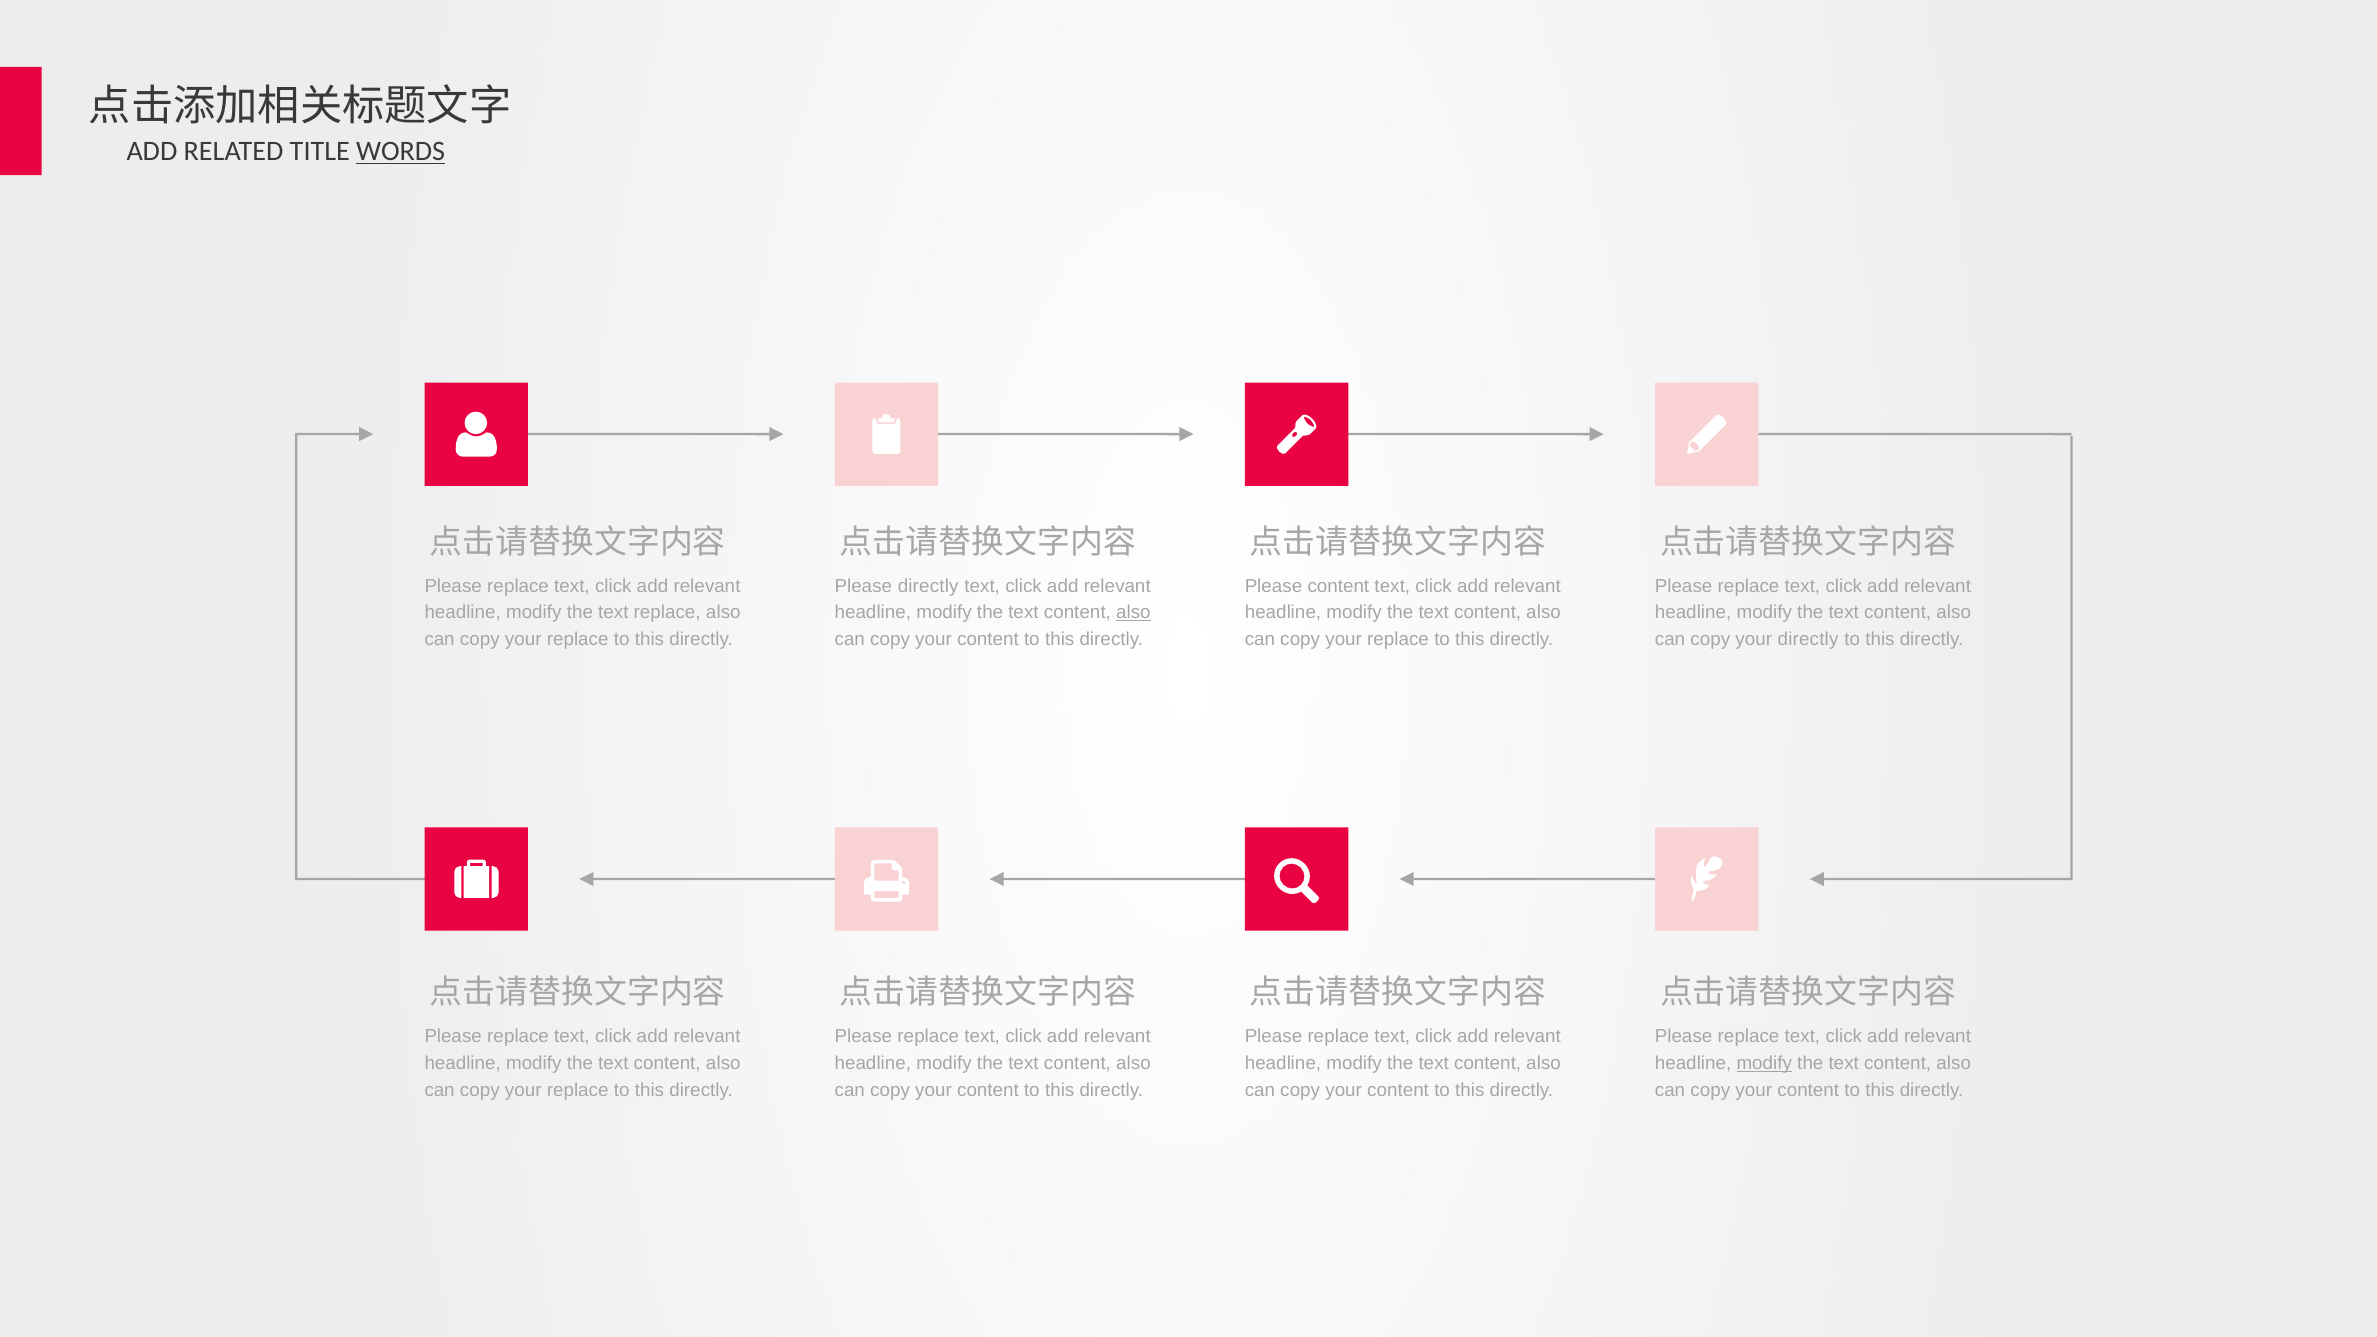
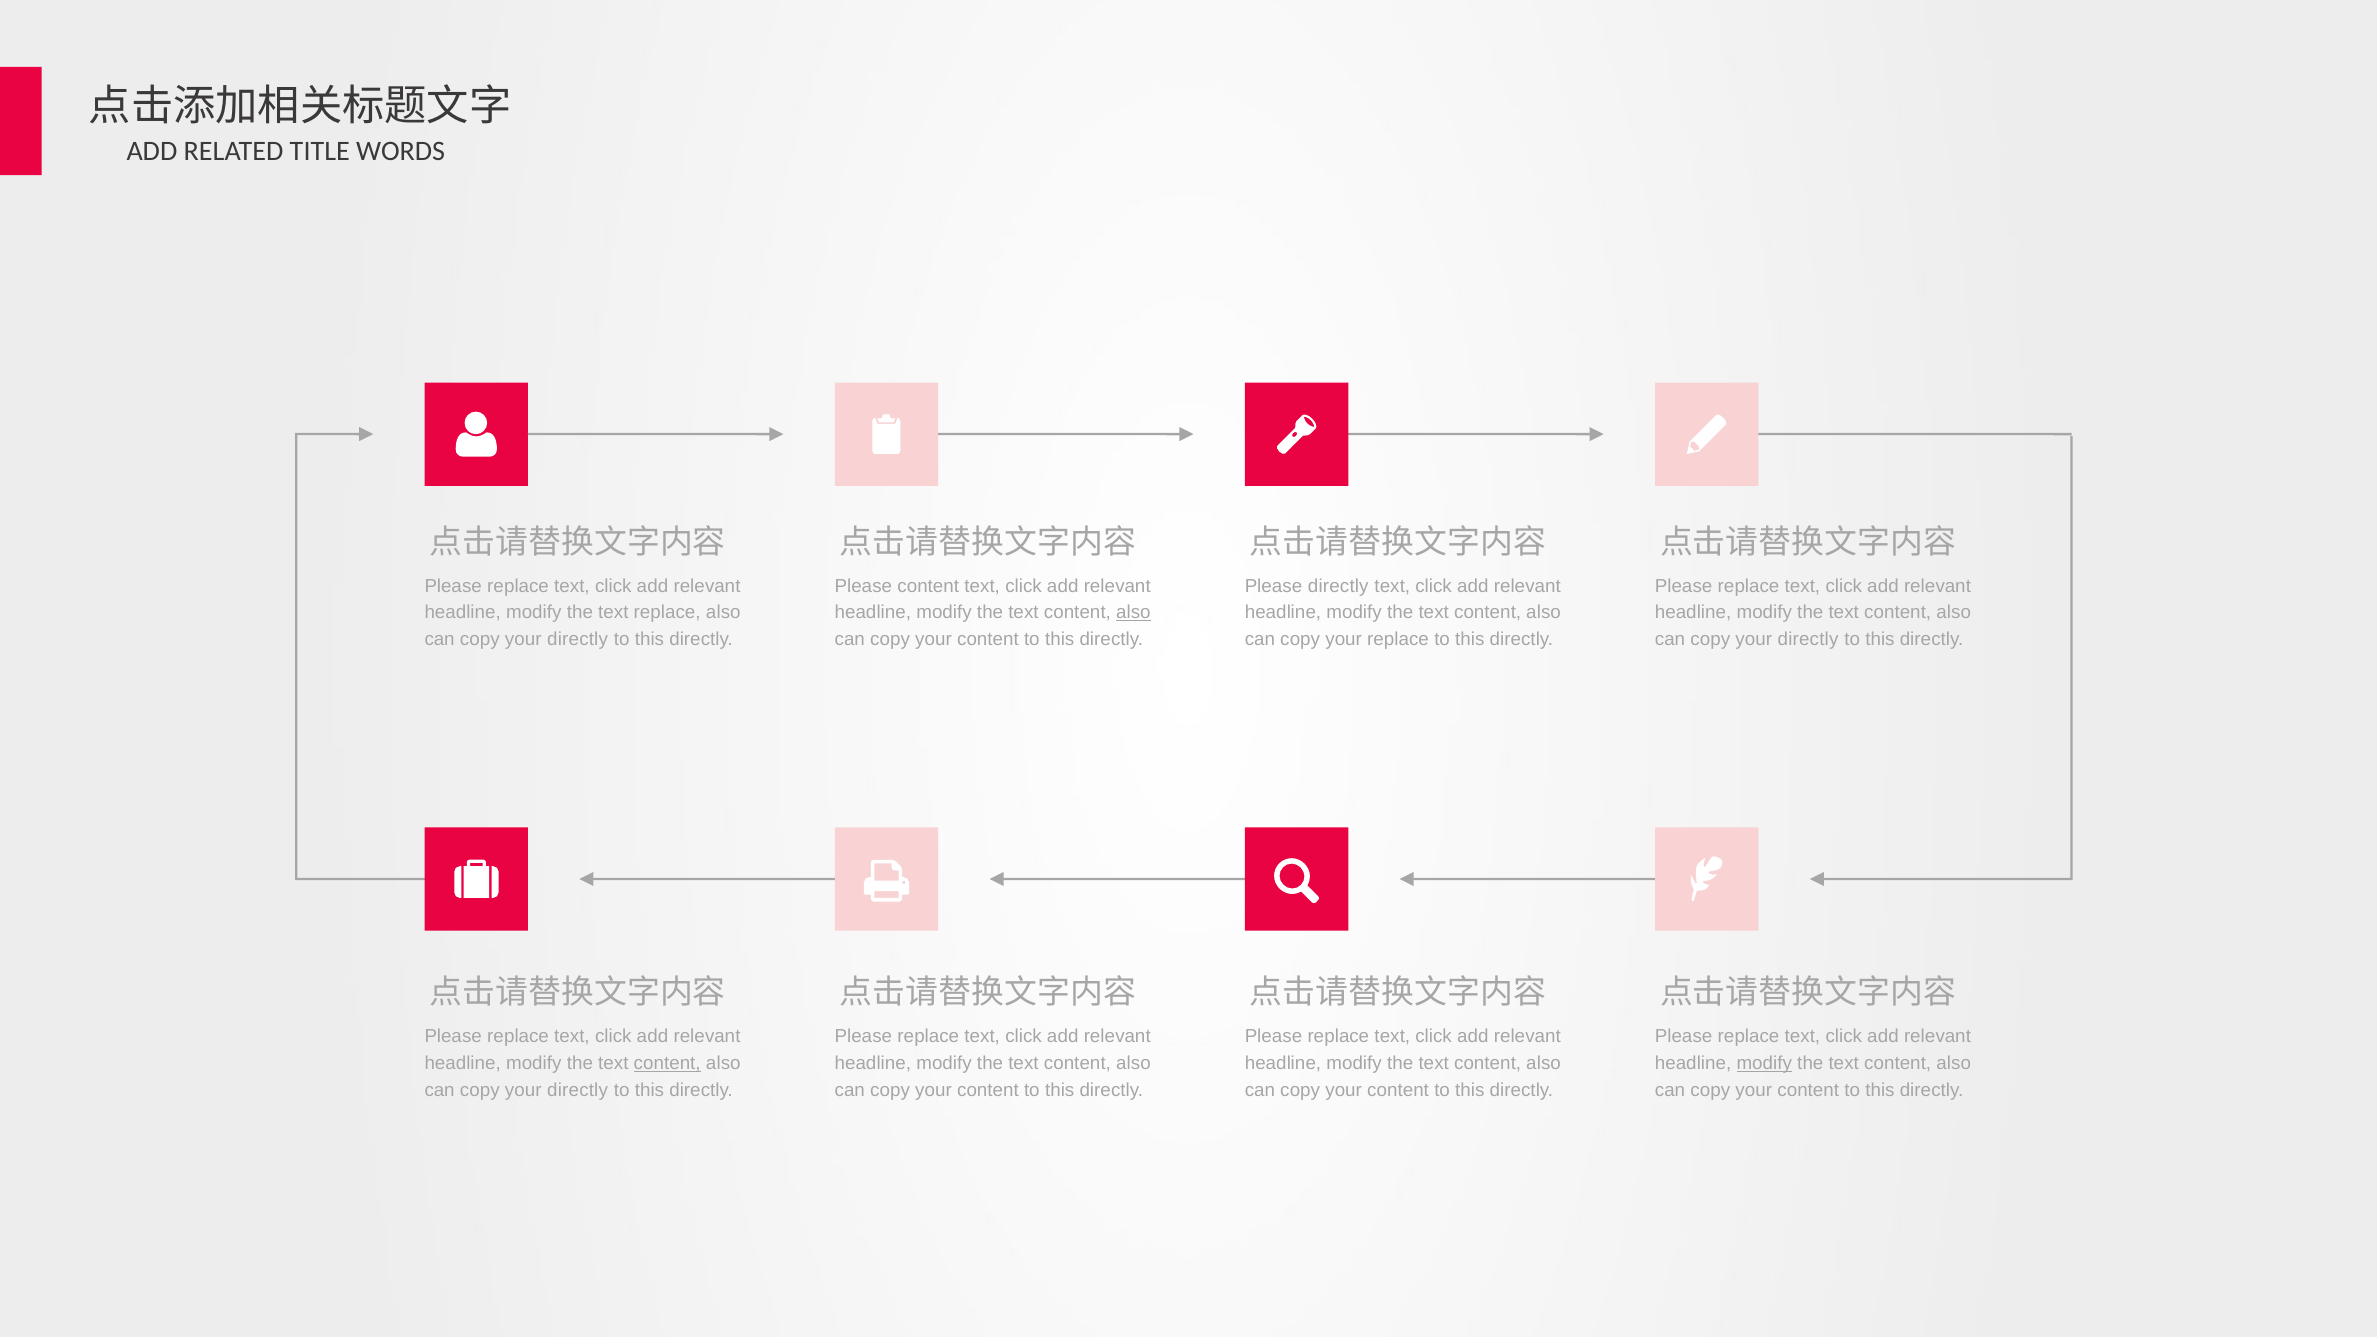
WORDS underline: present -> none (401, 151)
Please directly: directly -> content (928, 586)
Please content: content -> directly (1338, 586)
replace: replace -> directly (578, 640)
content underline: none -> present (667, 1063)
replace: replace -> directly (578, 1090)
